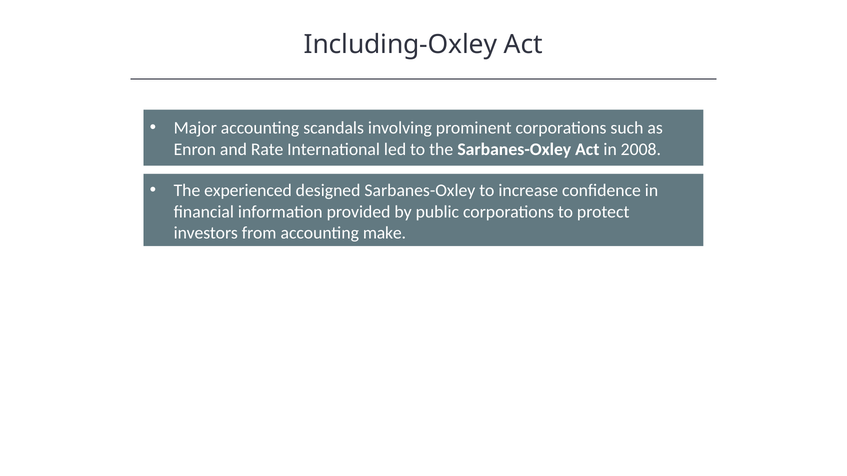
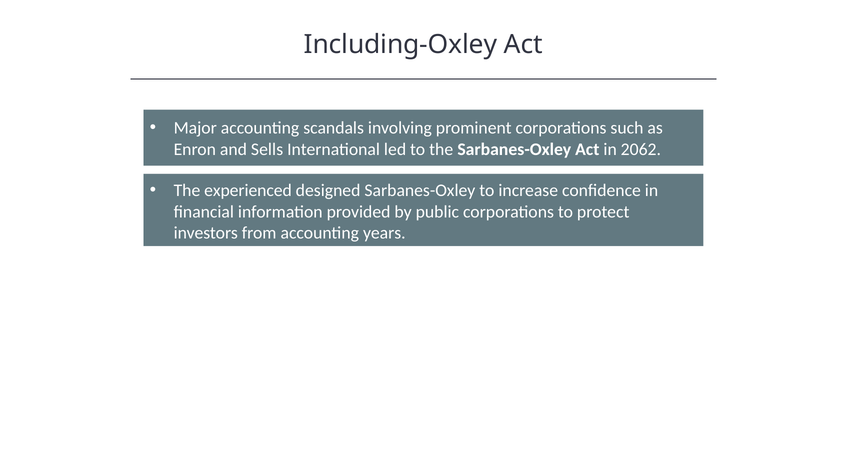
Rate: Rate -> Sells (267, 149)
2008: 2008 -> 2062 (641, 149)
make: make -> years (384, 233)
